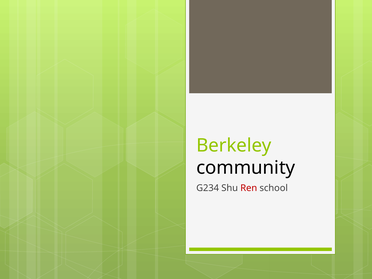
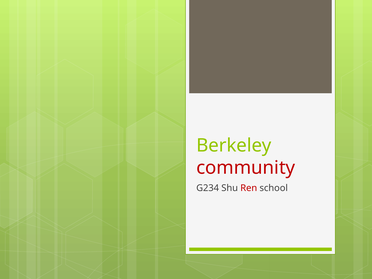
community colour: black -> red (246, 168)
